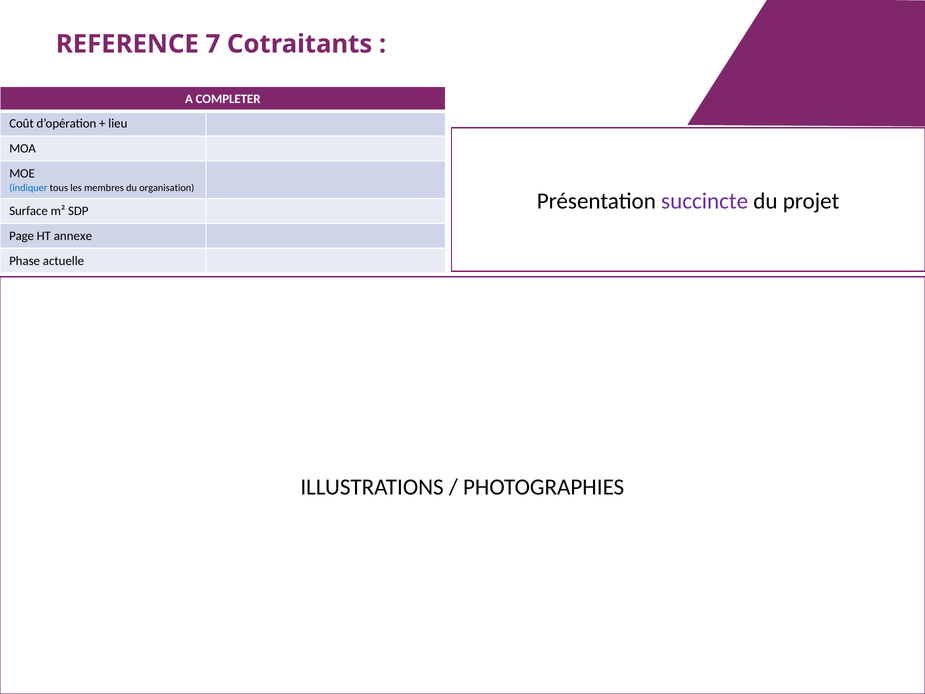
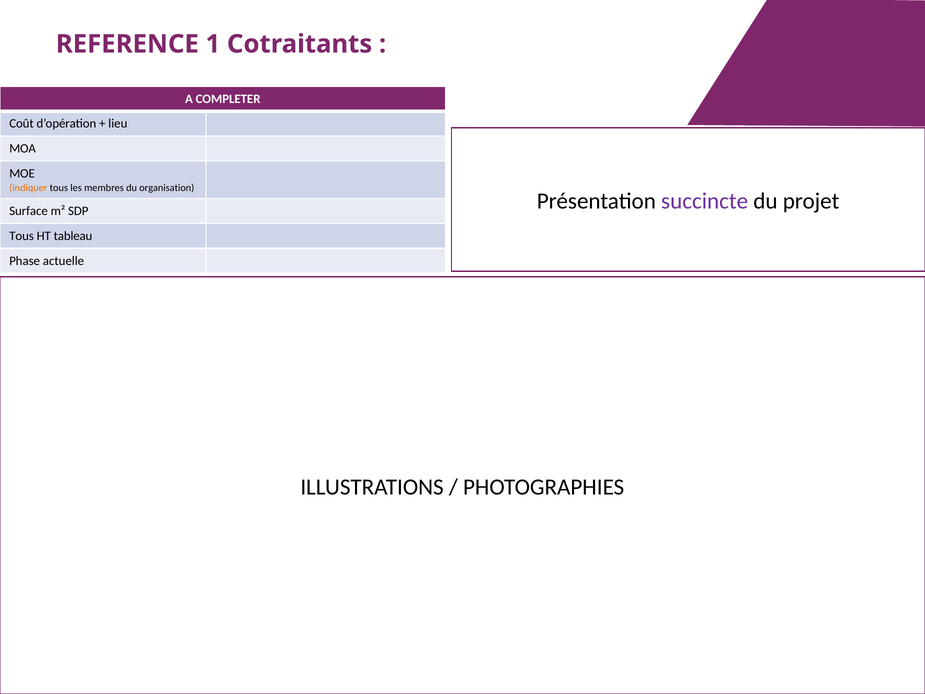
7: 7 -> 1 (213, 44)
indiquer colour: blue -> orange (28, 188)
Page: Page -> Tous (22, 236)
annexe: annexe -> tableau (73, 236)
